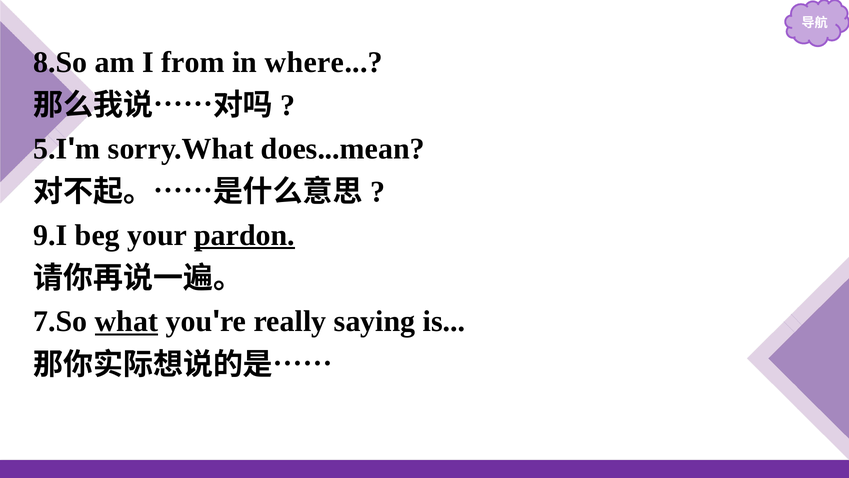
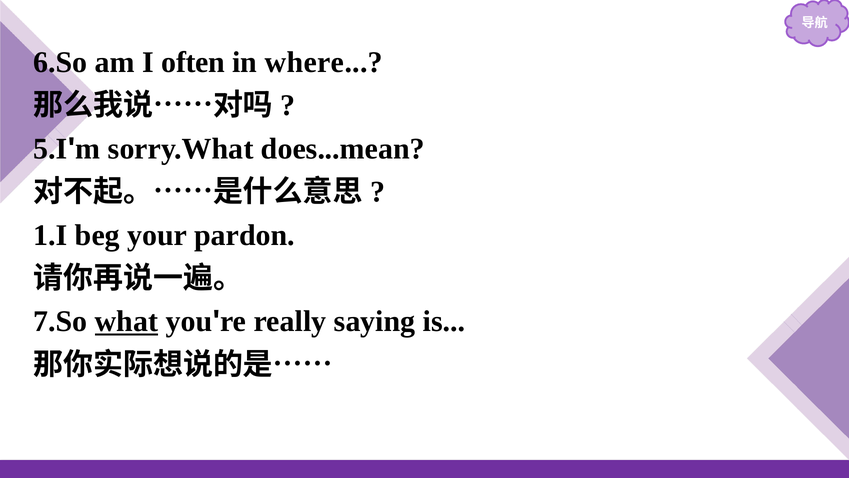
8.So: 8.So -> 6.So (60, 62)
from: from -> often (193, 62)
9.I: 9.I -> 1.I (50, 235)
pardon underline: present -> none (245, 235)
